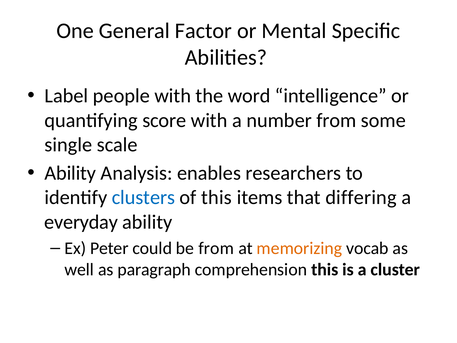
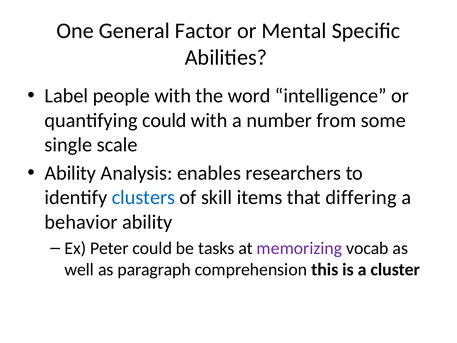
quantifying score: score -> could (164, 120)
of this: this -> skill (217, 197)
everyday: everyday -> behavior (81, 222)
be from: from -> tasks (216, 248)
memorizing colour: orange -> purple (299, 248)
